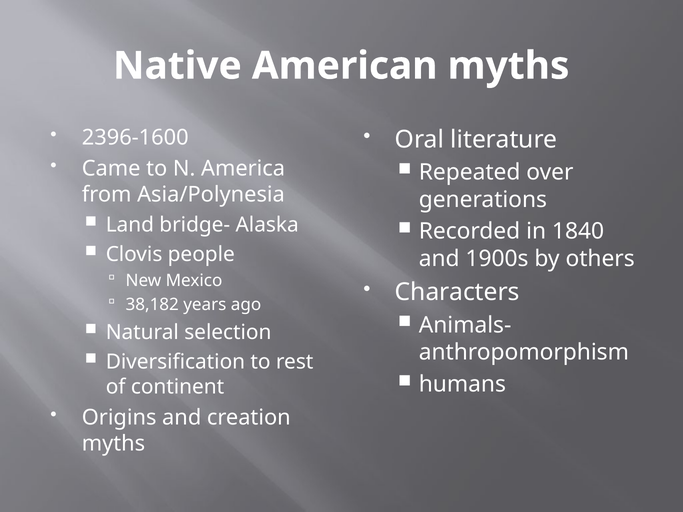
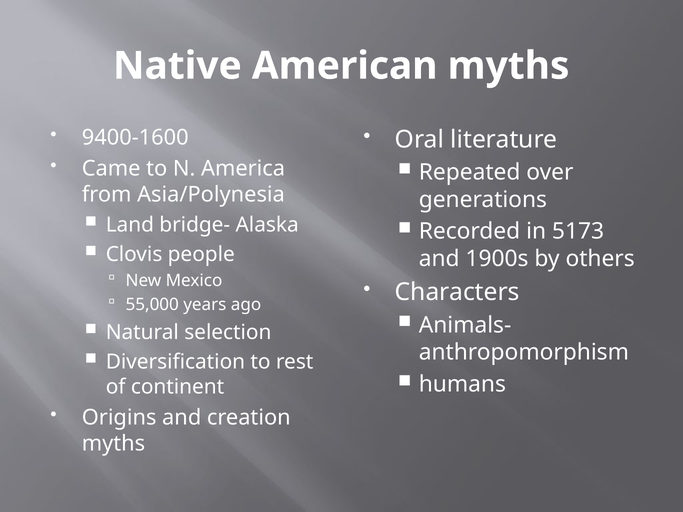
2396-1600: 2396-1600 -> 9400-1600 (135, 137)
1840: 1840 -> 5173 (578, 232)
38,182: 38,182 -> 55,000 (152, 305)
